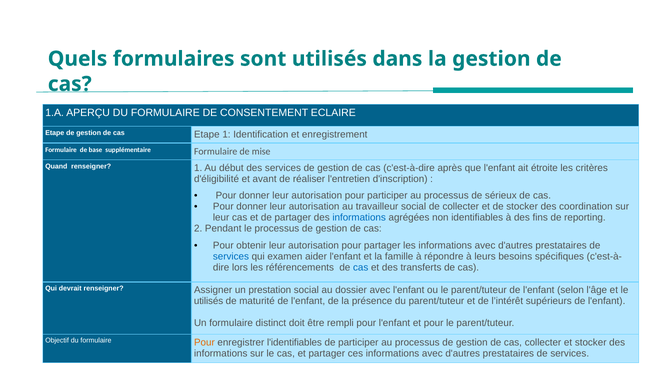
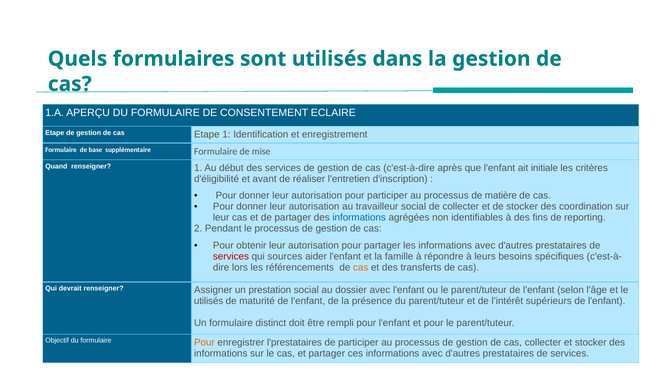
étroite: étroite -> initiale (544, 168)
sérieux: sérieux -> matière (501, 196)
services colour: blue -> red (231, 256)
examen: examen -> sources (285, 256)
cas colour: blue -> orange (361, 267)
l'identifiables: l'identifiables -> l'prestataires (294, 342)
